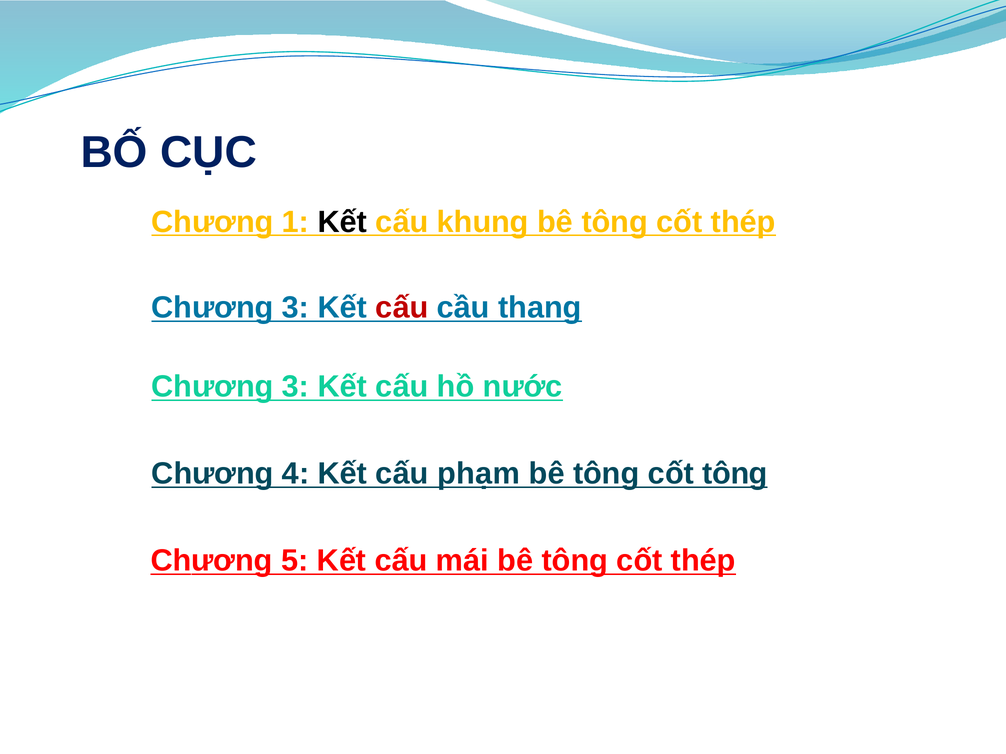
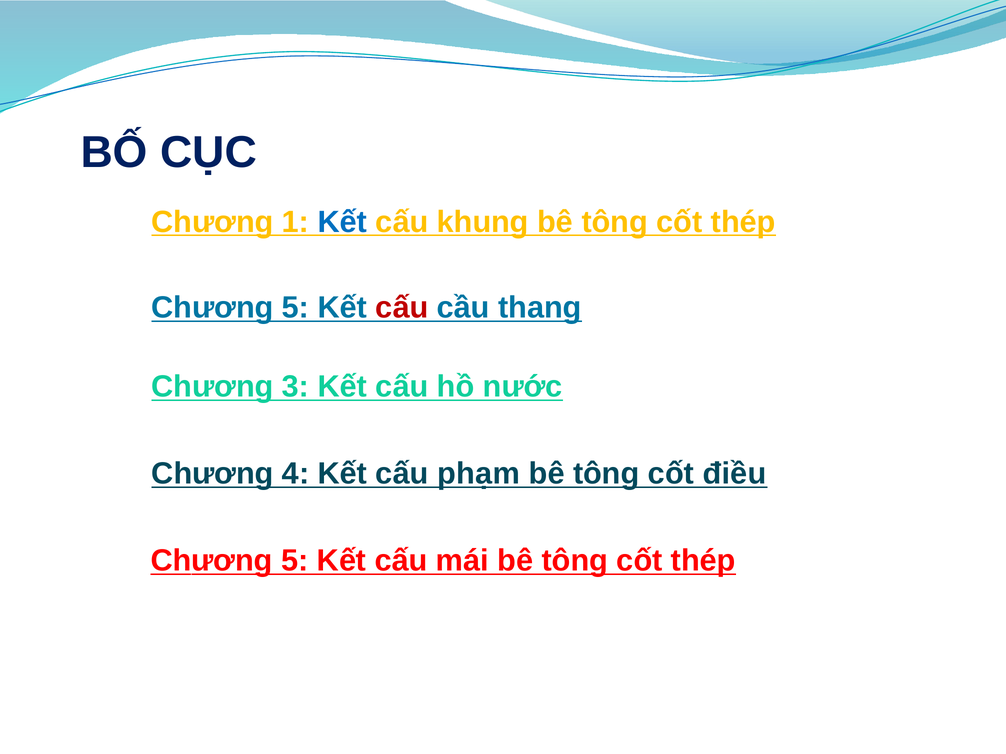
Kết colour: black -> blue (342, 222)
3: 3 -> 5 (296, 308)
cốt tông: tông -> điều (735, 474)
